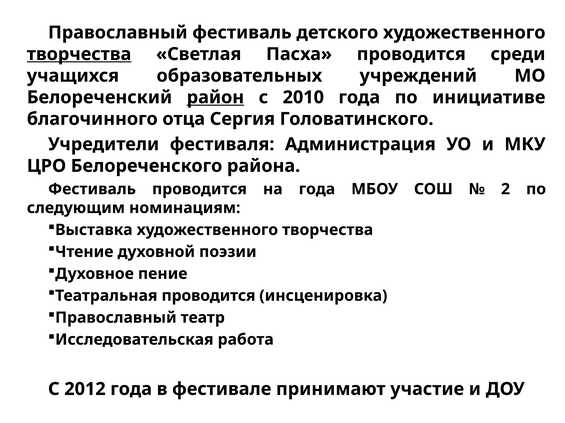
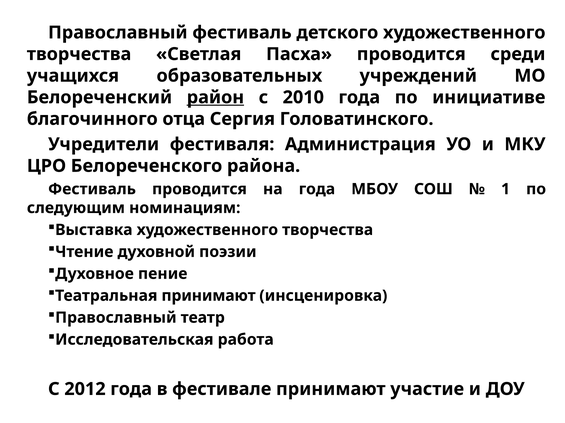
творчества underline: present -> none (79, 54)
2: 2 -> 1 (506, 189)
Театральная проводится: проводится -> принимают (209, 296)
